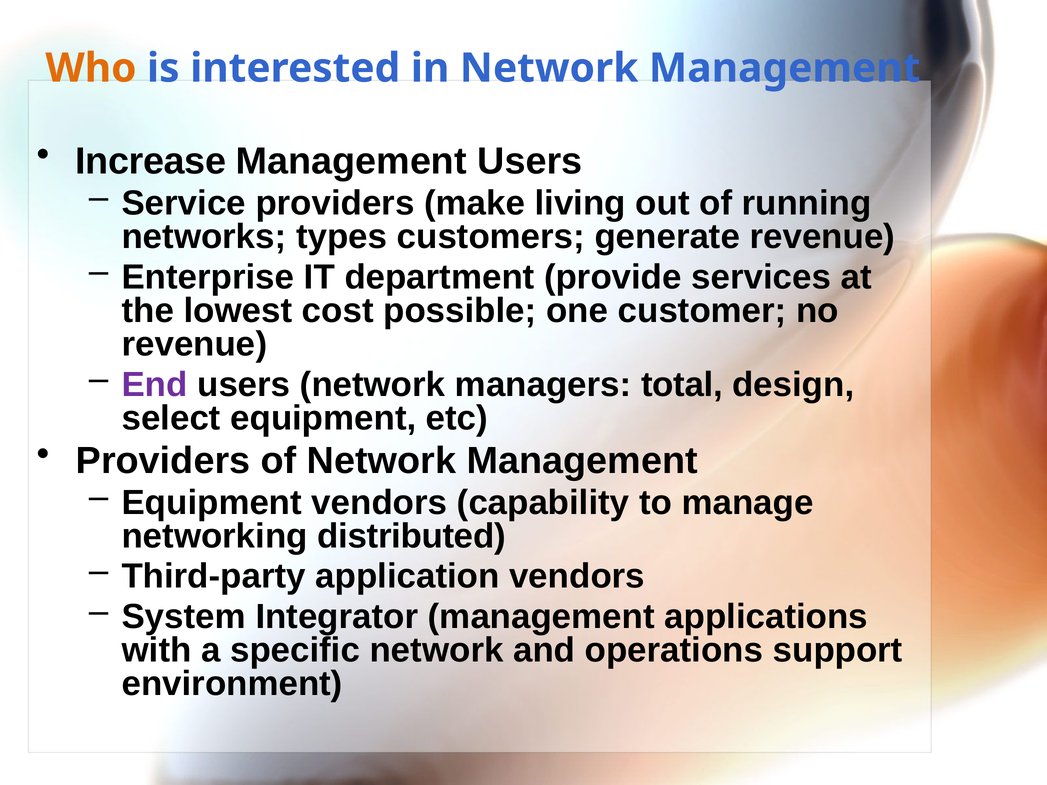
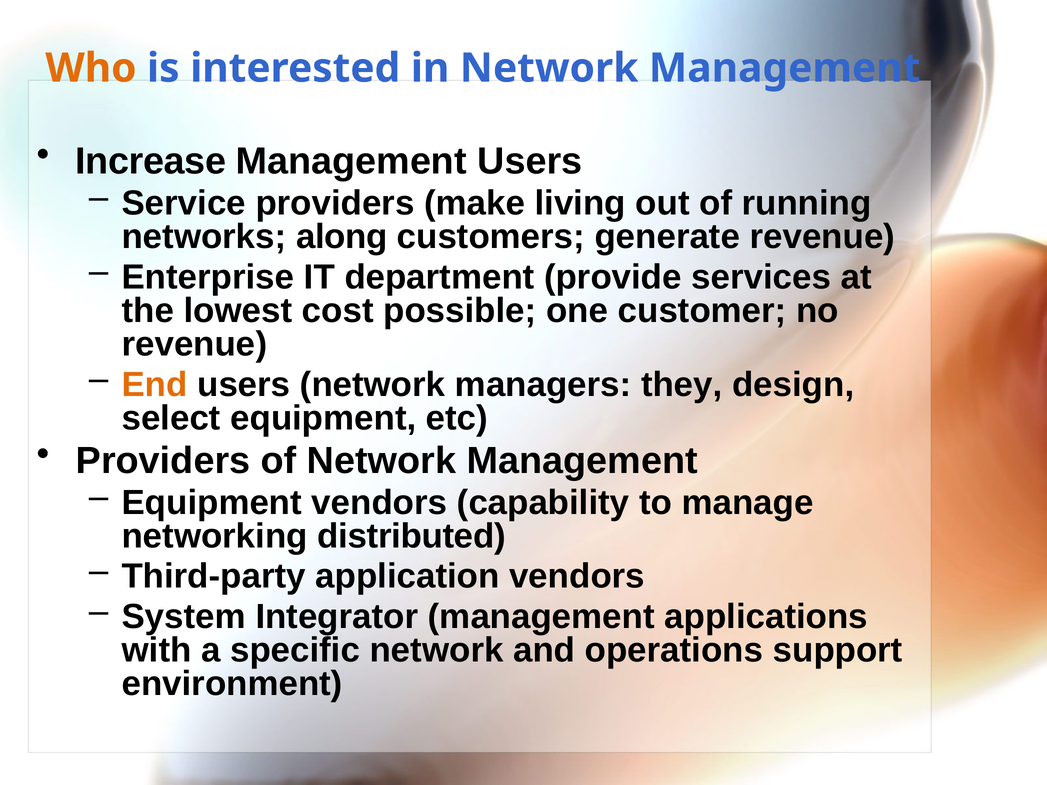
types: types -> along (342, 237)
End colour: purple -> orange (155, 385)
total: total -> they (682, 385)
